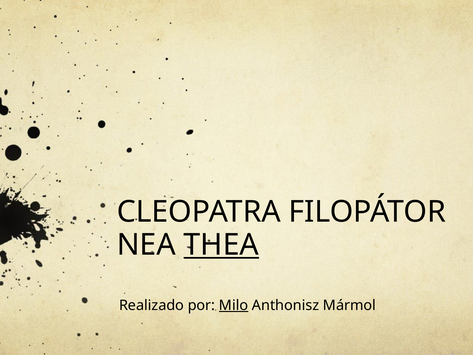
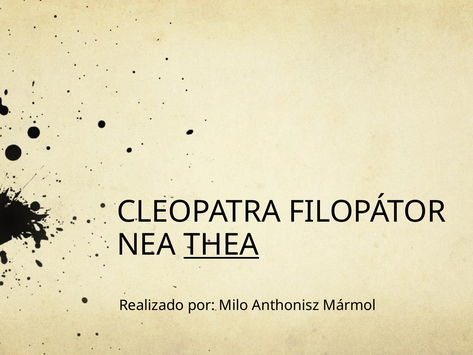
Milo underline: present -> none (234, 305)
